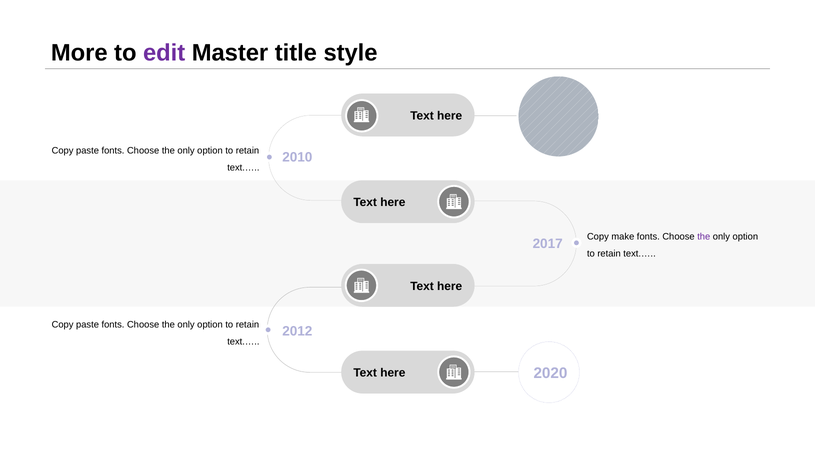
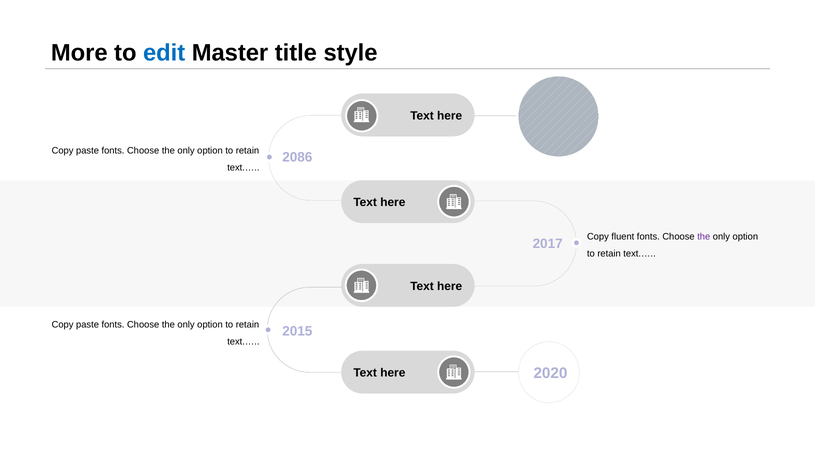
edit colour: purple -> blue (164, 53)
2010: 2010 -> 2086 (297, 157)
make: make -> fluent (623, 237)
2012: 2012 -> 2015 (297, 331)
